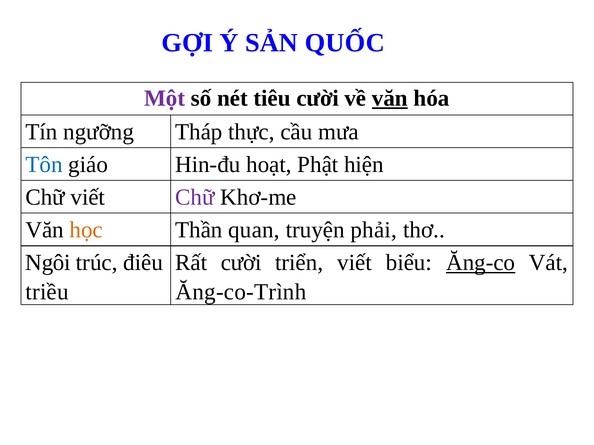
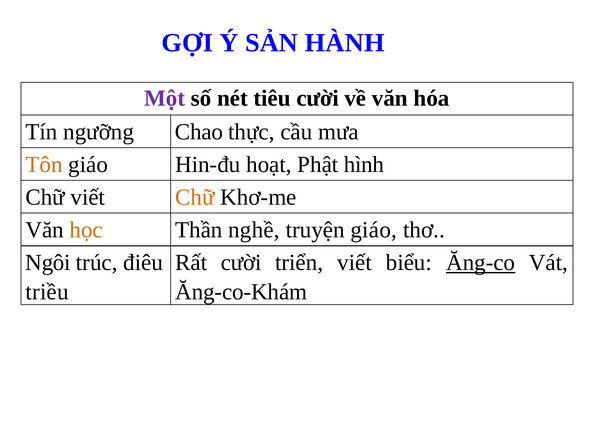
QUỐC: QUỐC -> HÀNH (345, 43)
văn underline: present -> none (390, 98)
Tháp: Tháp -> Chao (199, 132)
Tôn colour: blue -> orange (44, 165)
hiện: hiện -> hình (364, 165)
Chữ colour: purple -> orange (195, 197)
quan: quan -> nghề (254, 230)
truyện phải: phải -> giáo (374, 230)
Ăng-co-Trình: Ăng-co-Trình -> Ăng-co-Khám (241, 292)
